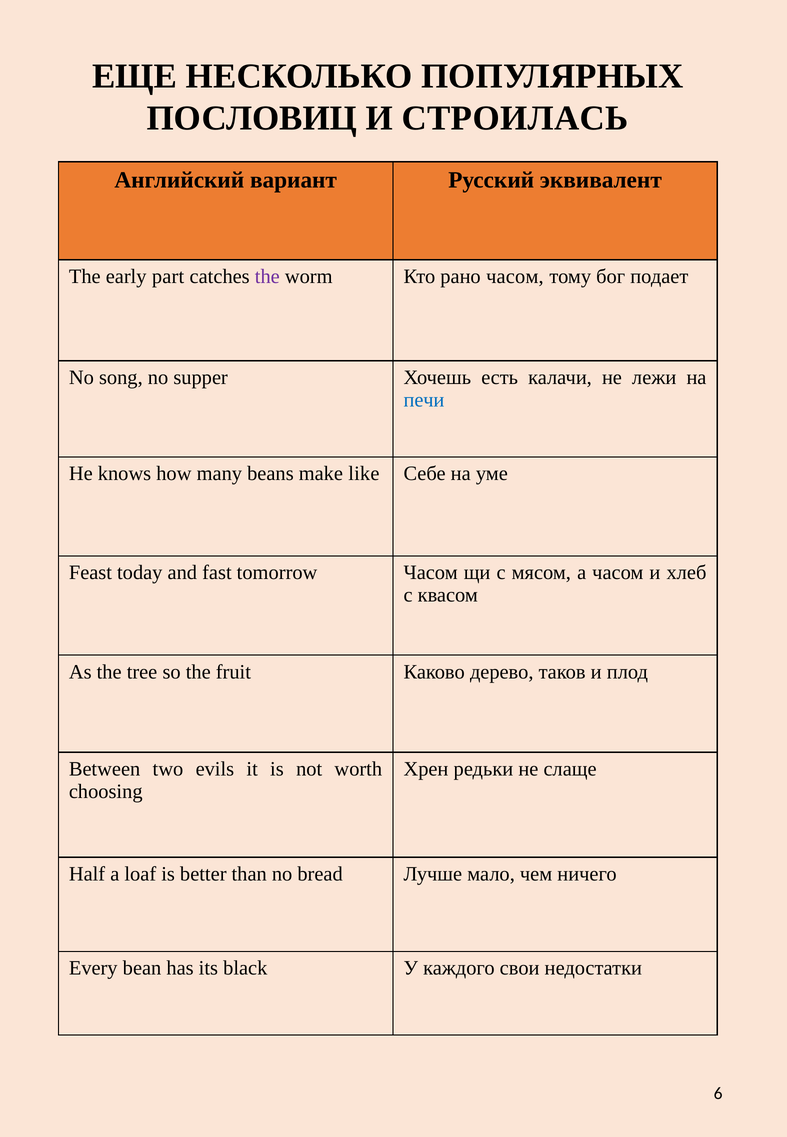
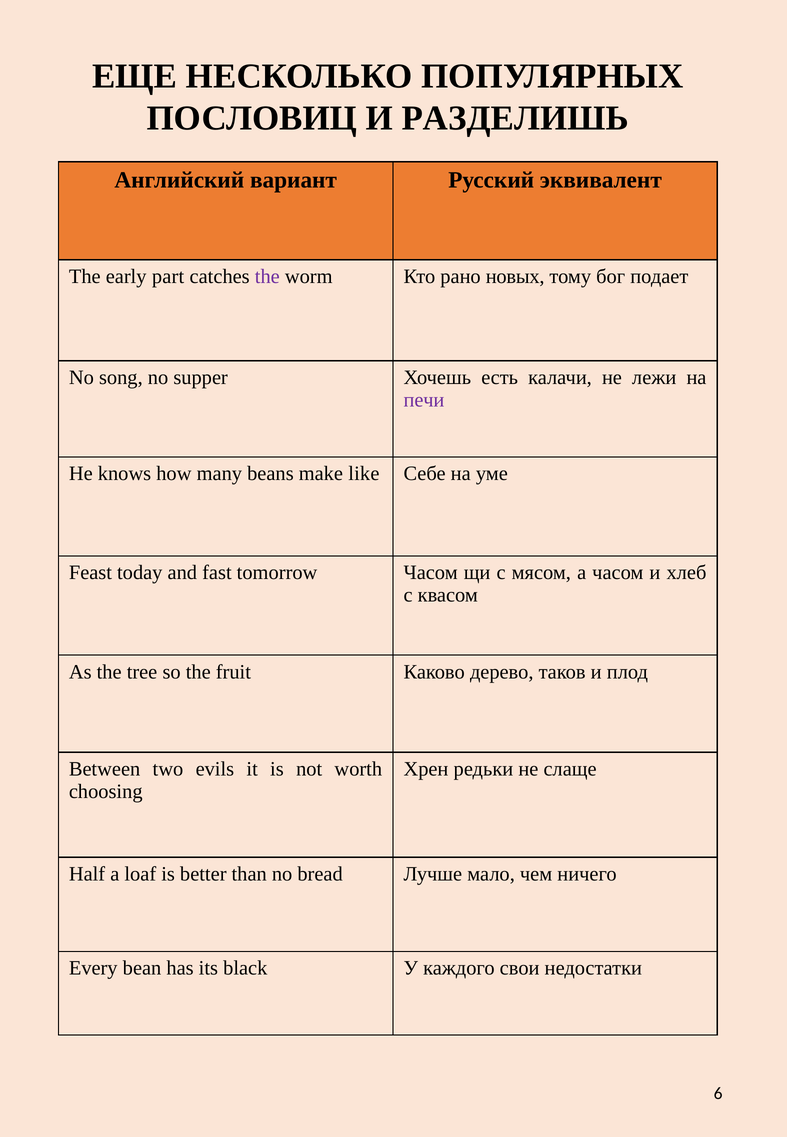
СТРОИЛАСЬ: СТРОИЛАСЬ -> РАЗДЕЛИШЬ (515, 118)
рано часом: часом -> новых (515, 276)
печи colour: blue -> purple (424, 400)
